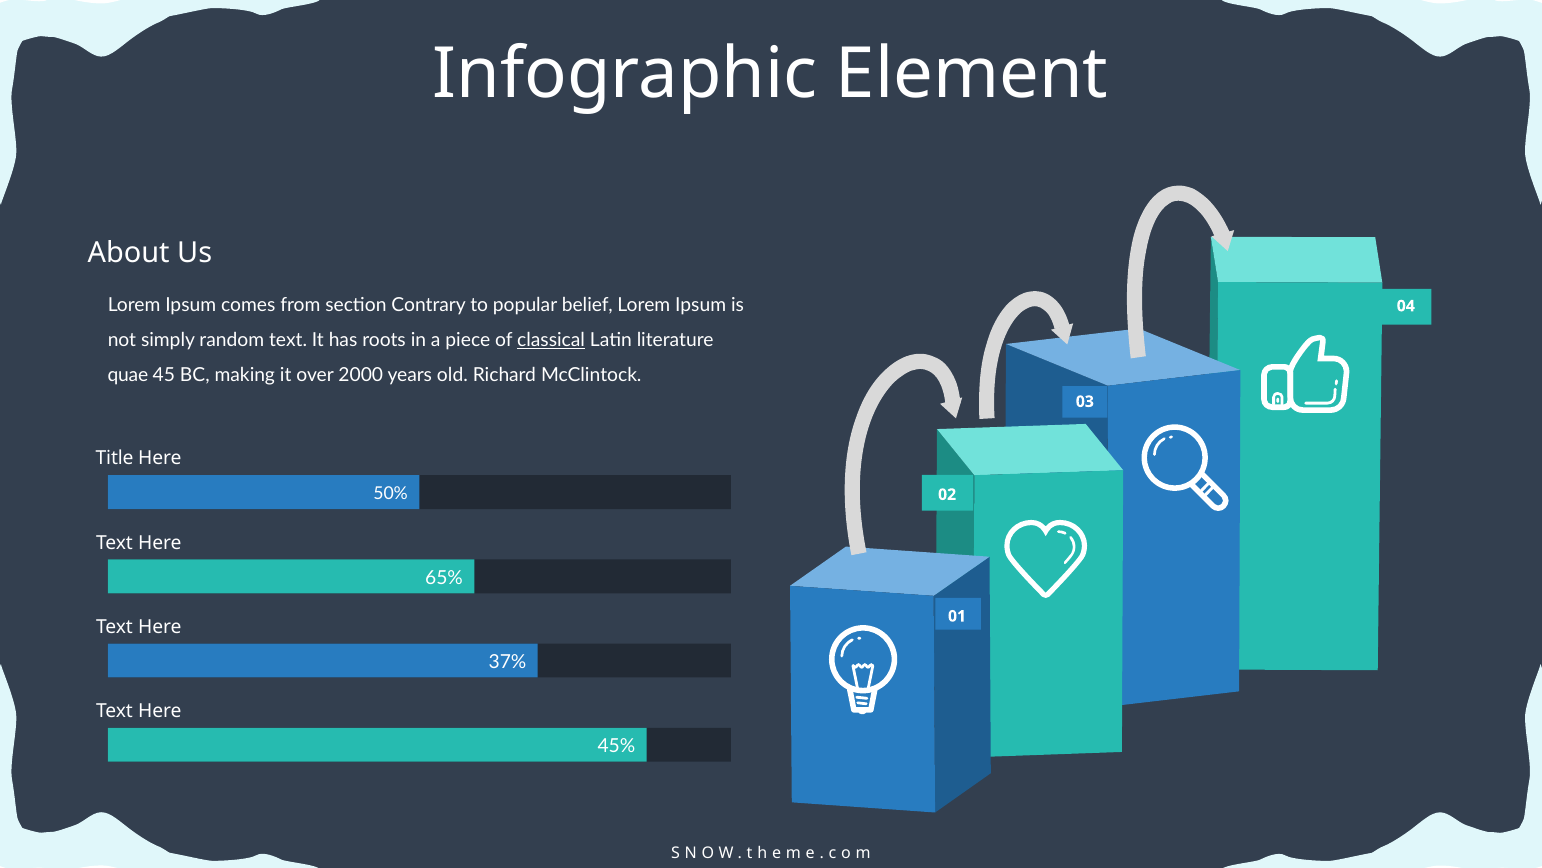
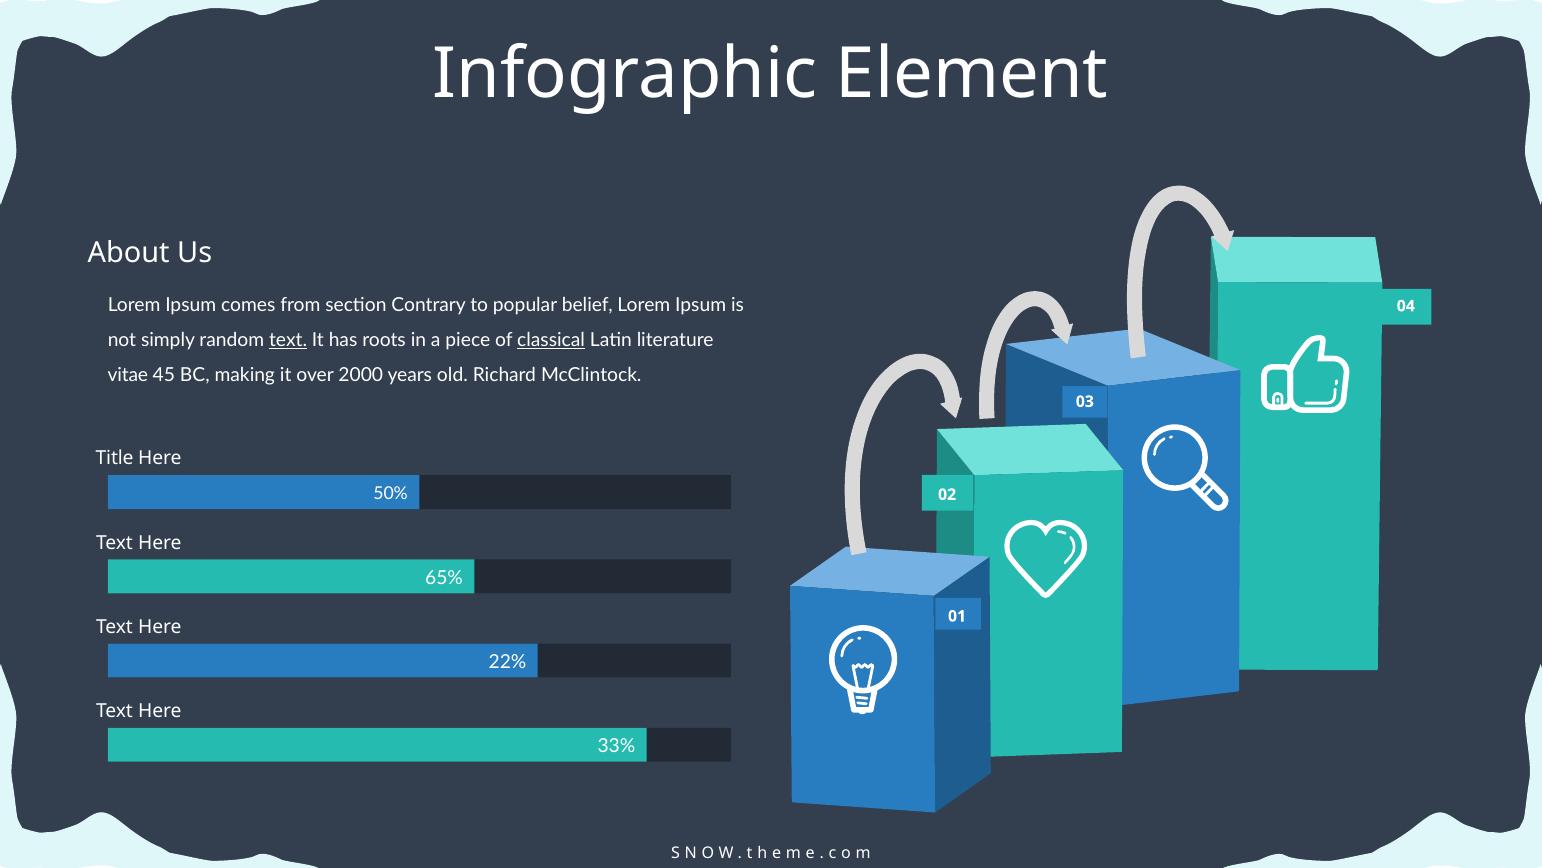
text underline: none -> present (288, 340)
quae: quae -> vitae (128, 374)
37%: 37% -> 22% (507, 661)
45%: 45% -> 33% (616, 746)
